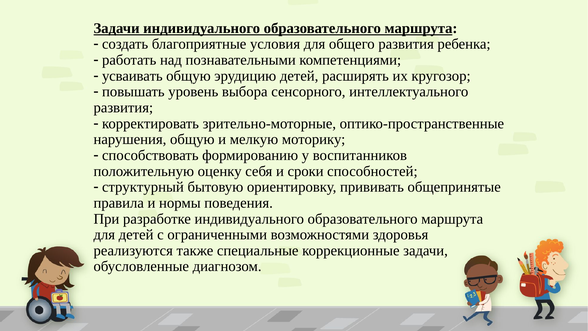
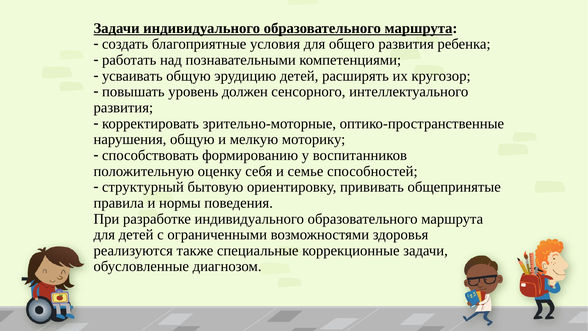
выбора: выбора -> должен (245, 92)
сроки: сроки -> семье (306, 171)
